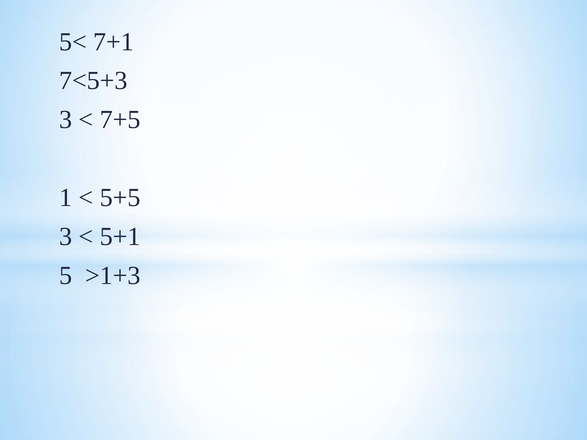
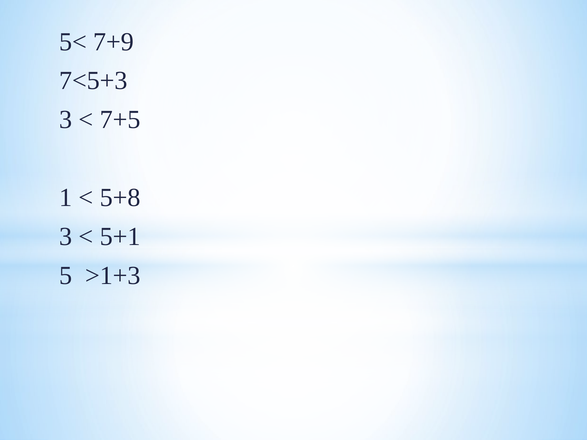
7+1: 7+1 -> 7+9 (114, 42)
5+5: 5+5 -> 5+8 (120, 198)
